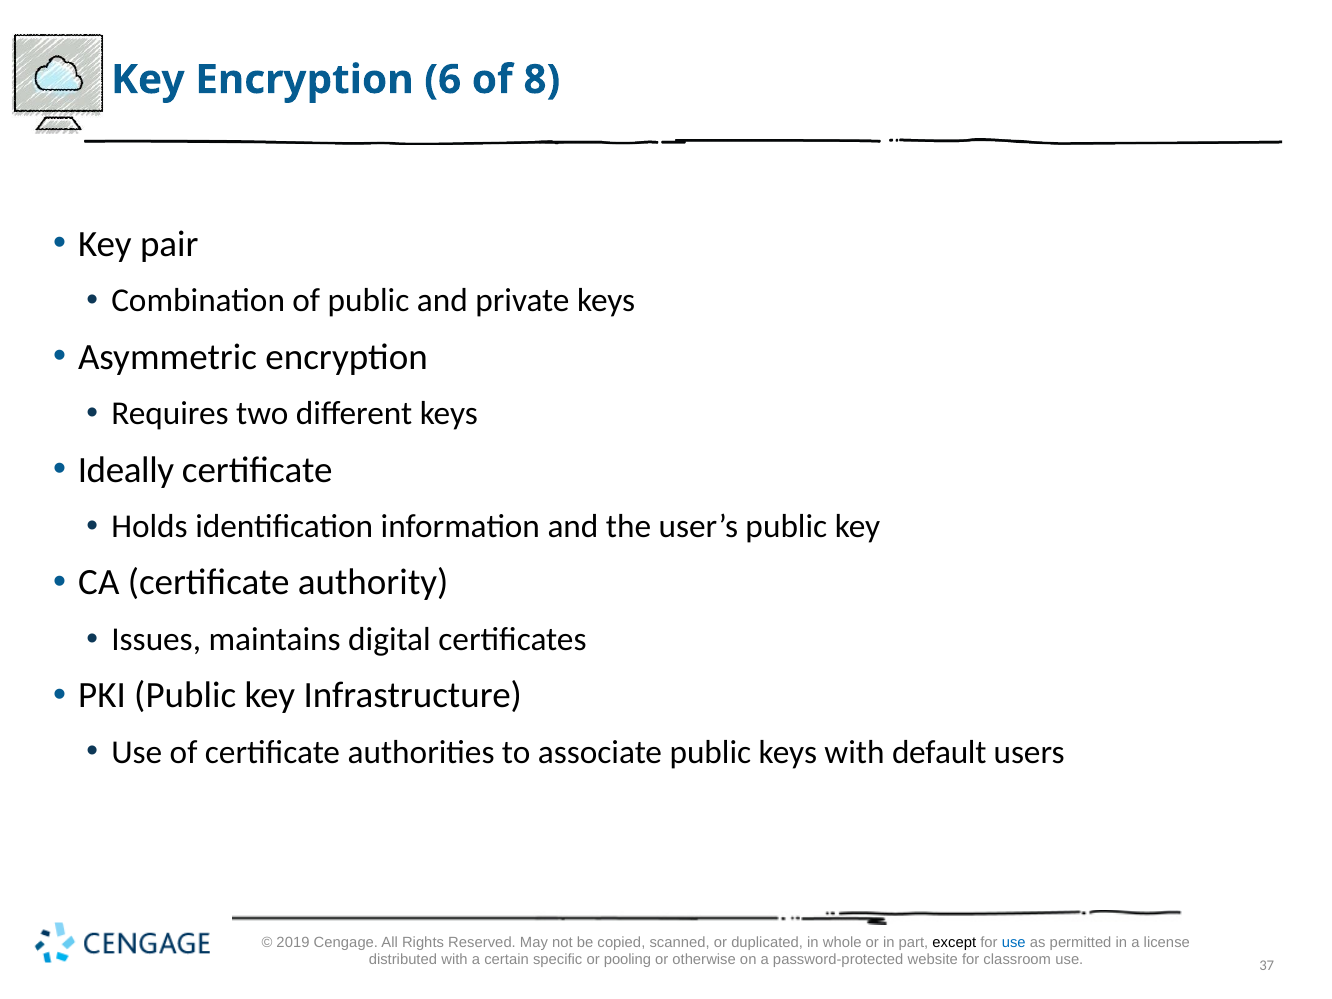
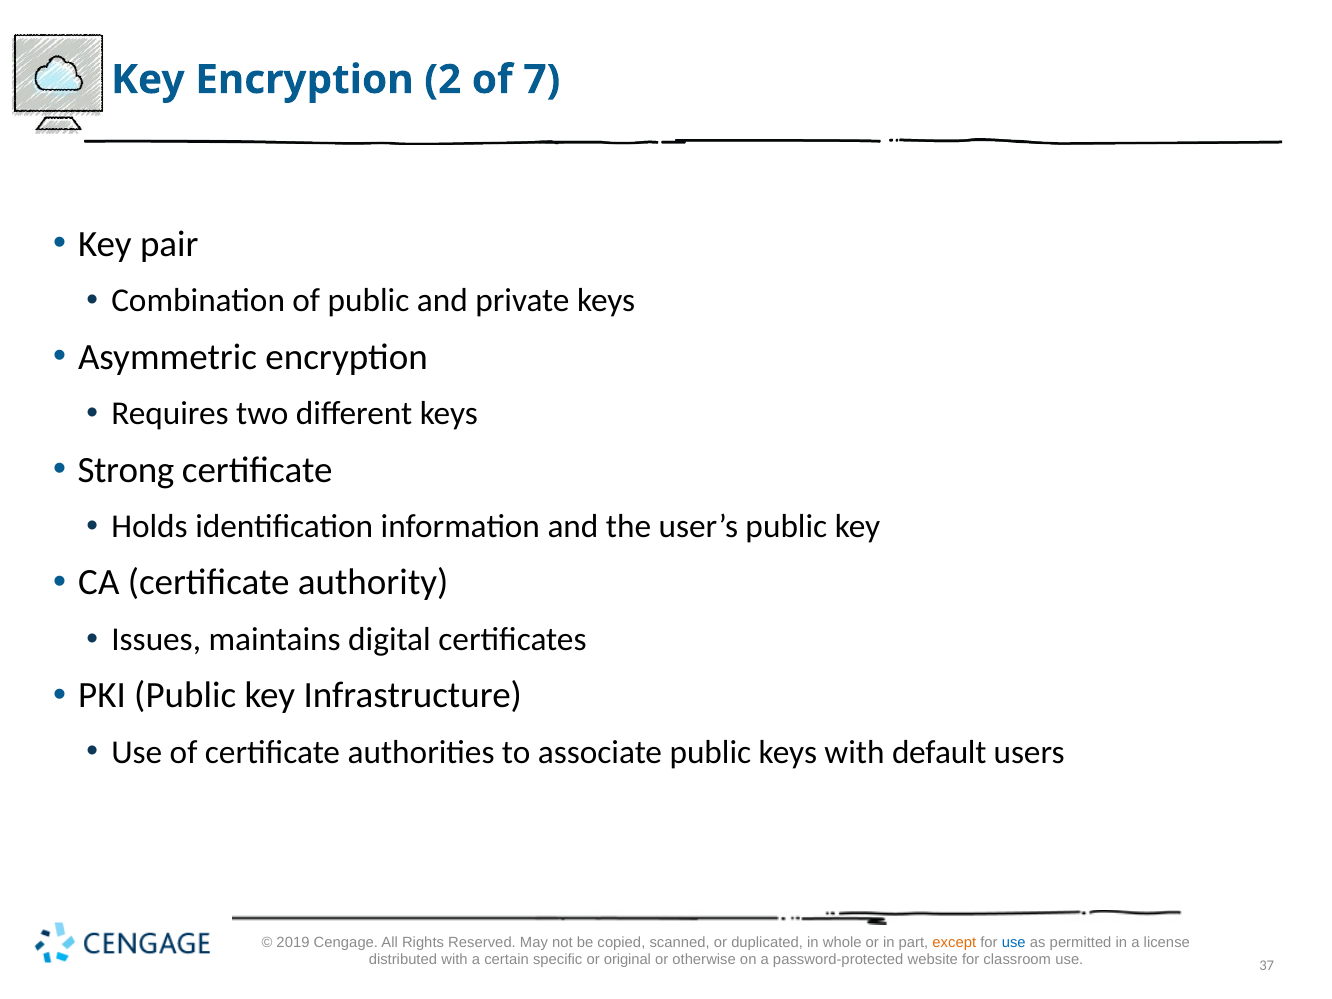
6: 6 -> 2 (443, 80)
8: 8 -> 7 (542, 80)
Ideally: Ideally -> Strong (126, 470)
except colour: black -> orange (954, 942)
pooling: pooling -> original (627, 960)
